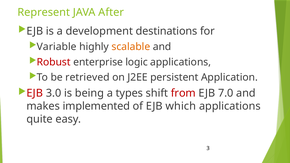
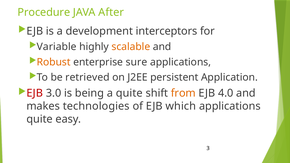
Represent: Represent -> Procedure (44, 12)
destinations: destinations -> interceptors (167, 31)
Robust colour: red -> orange (54, 62)
logic: logic -> sure (136, 62)
a types: types -> quite (129, 93)
from colour: red -> orange (183, 93)
7.0: 7.0 -> 4.0 (226, 93)
implemented: implemented -> technologies (96, 106)
